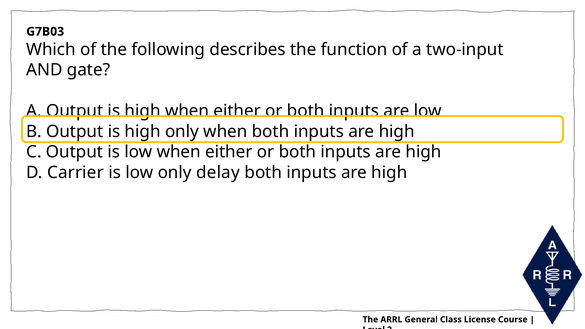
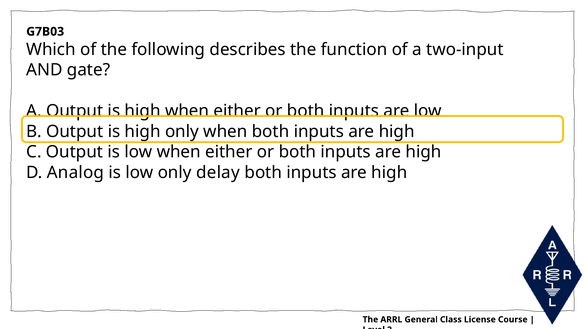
Carrier: Carrier -> Analog (75, 172)
